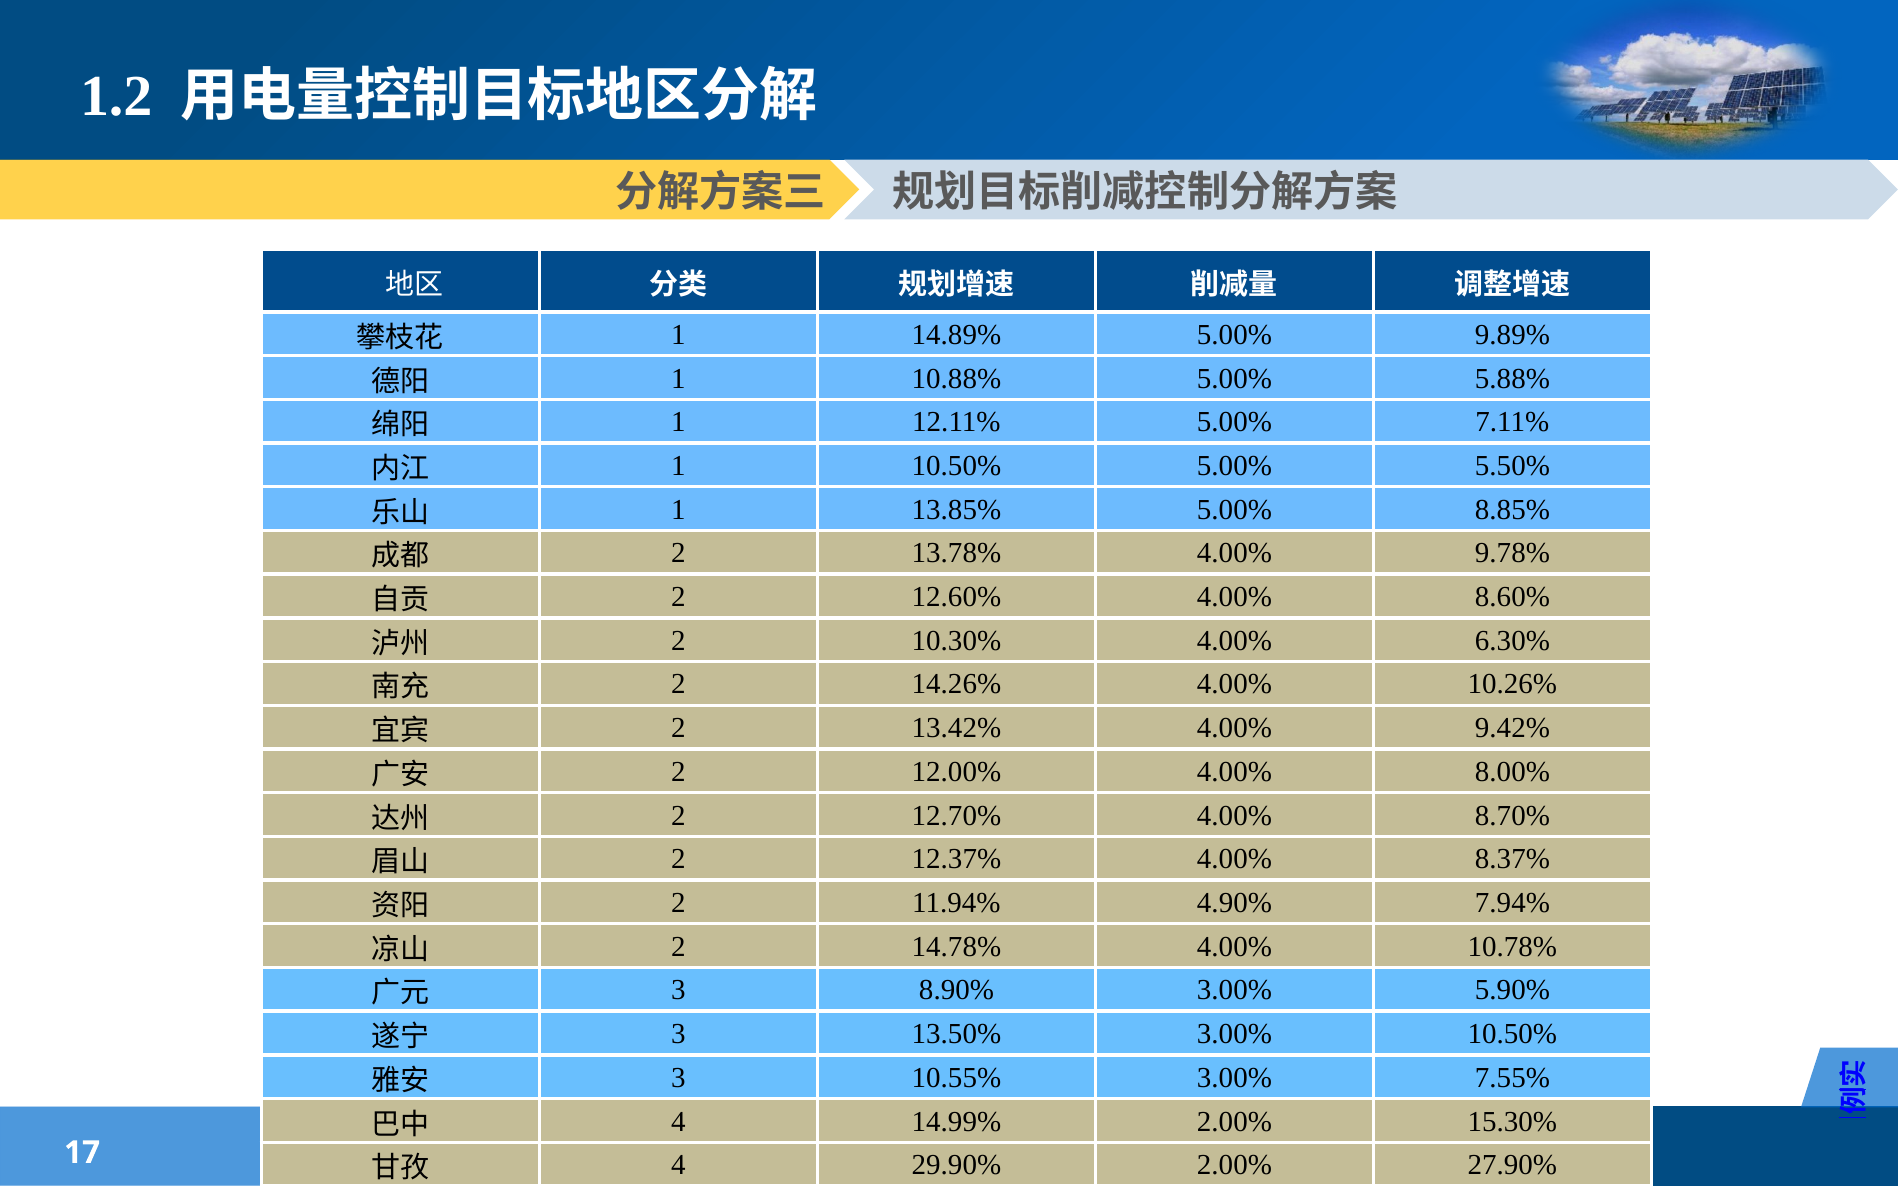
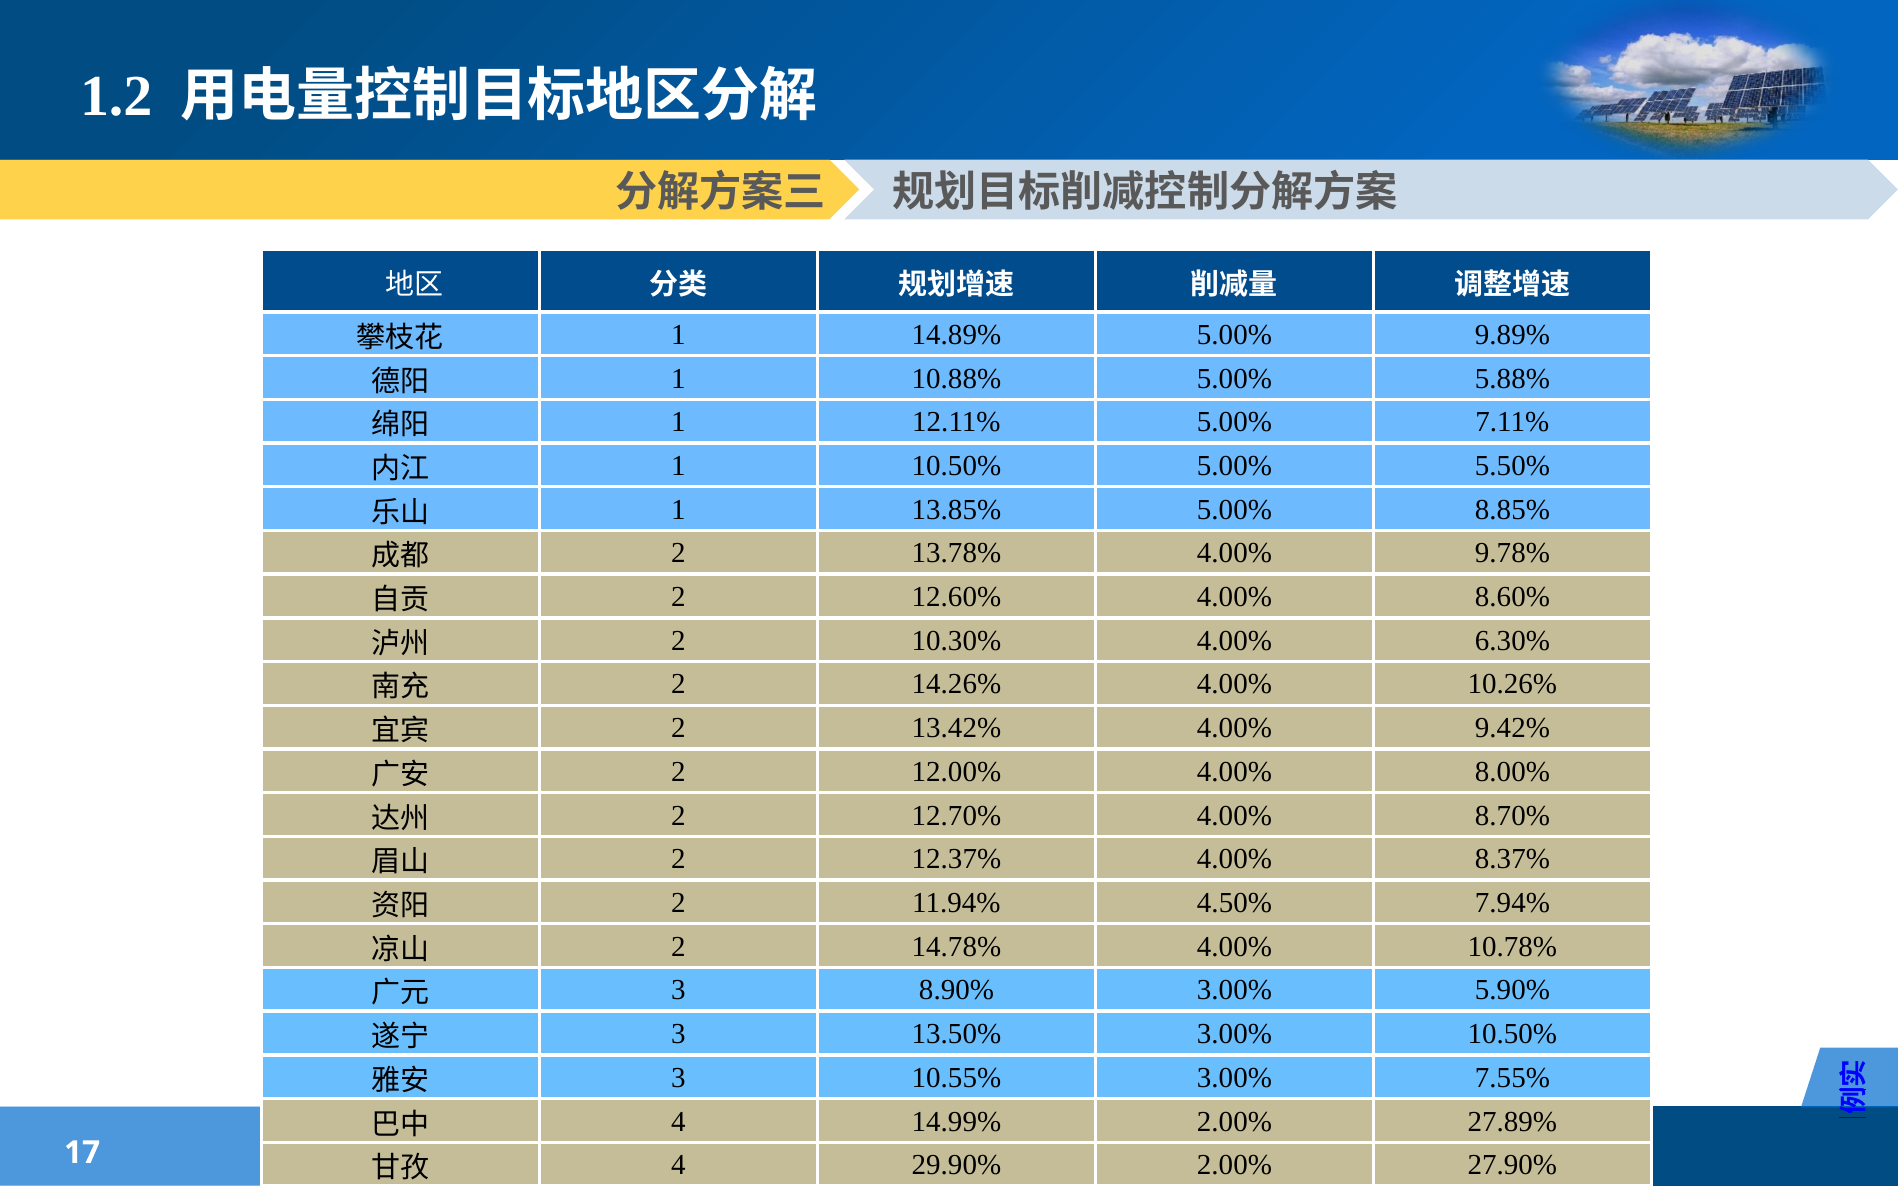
4.90%: 4.90% -> 4.50% (1234, 903)
15.30%: 15.30% -> 27.89% (1512, 1122)
